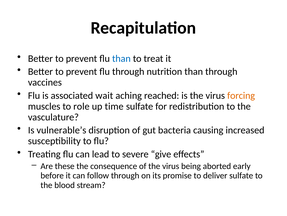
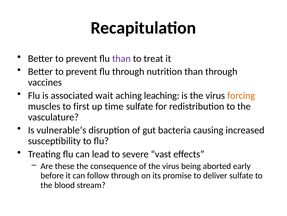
than colour: blue -> purple (121, 58)
reached: reached -> leaching (162, 95)
role: role -> first (81, 106)
give: give -> vast (161, 154)
